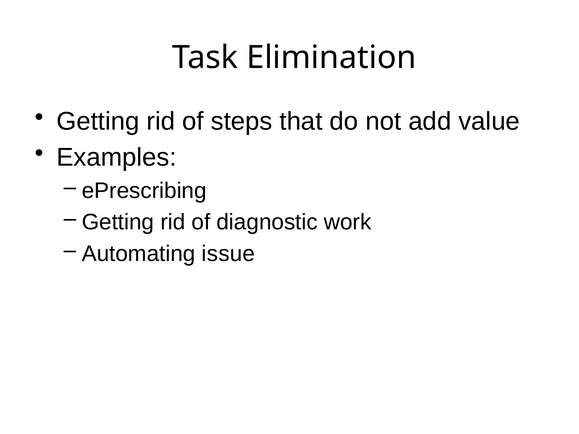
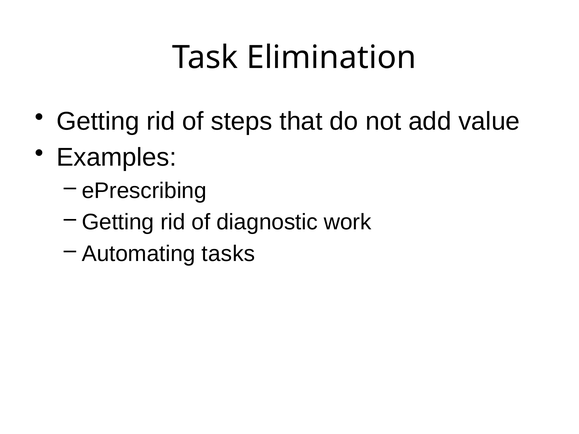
issue: issue -> tasks (228, 254)
